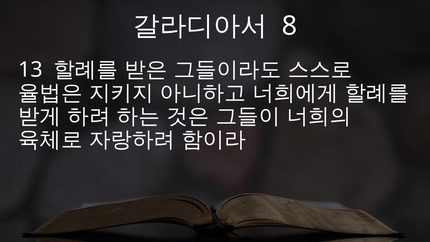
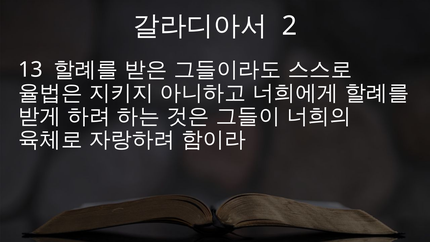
8: 8 -> 2 (289, 26)
